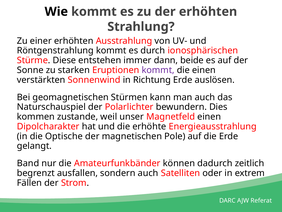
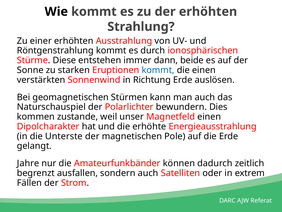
kommt colour: purple -> blue (158, 70)
Optische: Optische -> Unterste (64, 136)
Band: Band -> Jahre (28, 163)
